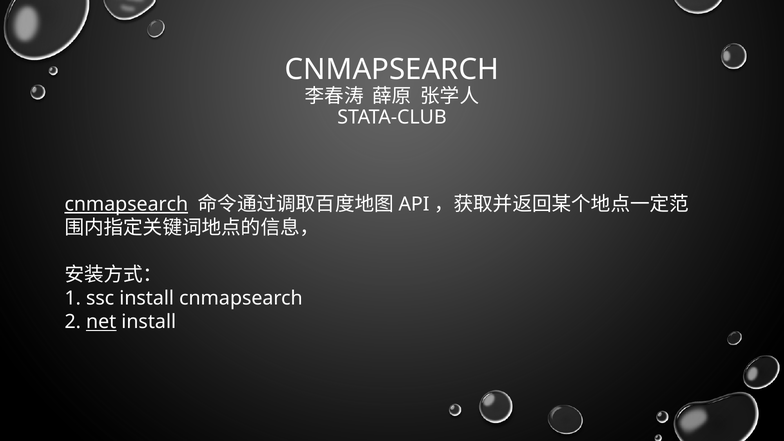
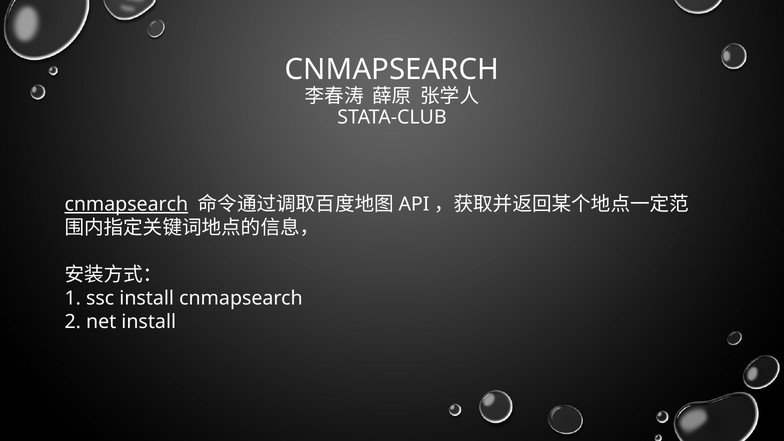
net underline: present -> none (101, 322)
